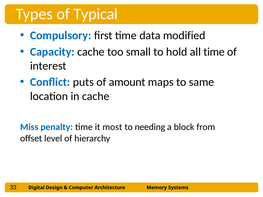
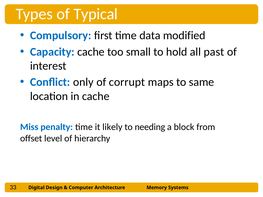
all time: time -> past (214, 52)
puts: puts -> only (83, 82)
amount: amount -> corrupt (127, 82)
most: most -> likely (112, 127)
